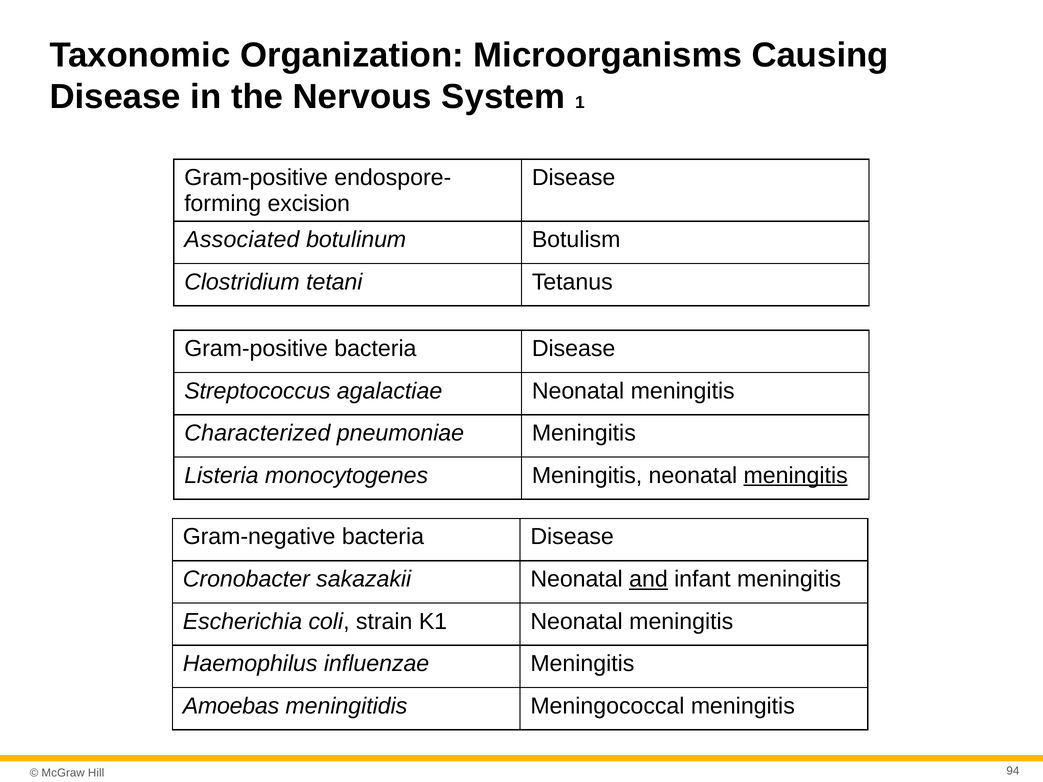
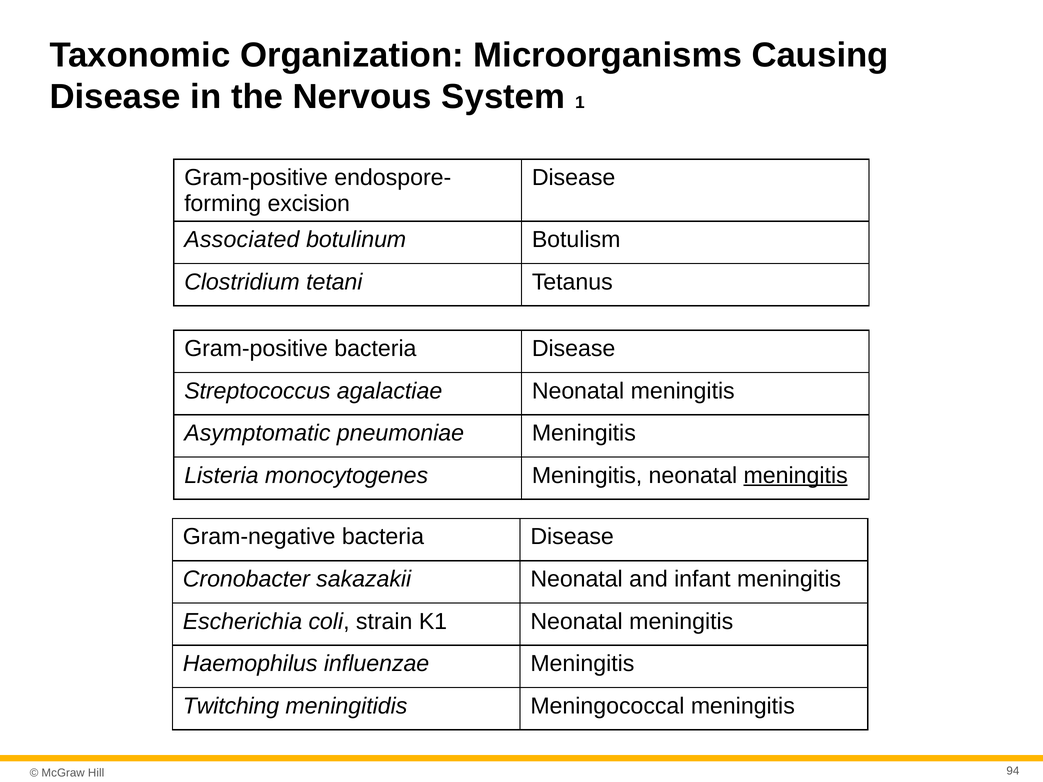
Characterized: Characterized -> Asymptomatic (257, 433)
and underline: present -> none (649, 579)
Amoebas: Amoebas -> Twitching (231, 706)
